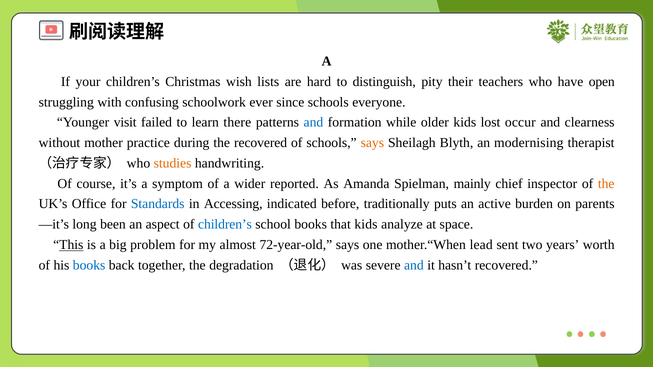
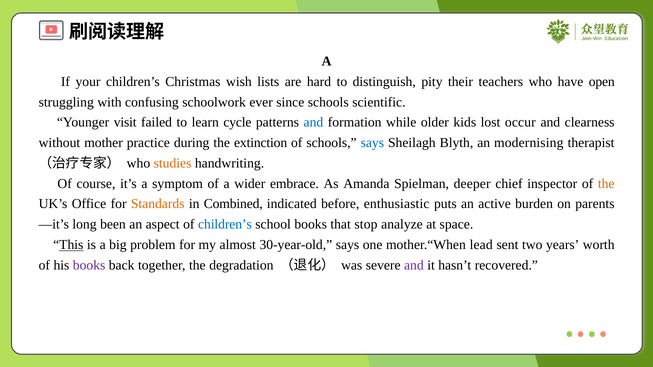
everyone: everyone -> scientific (379, 102)
there: there -> cycle (237, 123)
the recovered: recovered -> extinction (261, 143)
says colour: orange -> blue (372, 143)
reported: reported -> embrace (294, 184)
mainly: mainly -> deeper (472, 184)
Standards colour: blue -> orange (158, 204)
Accessing: Accessing -> Combined (233, 204)
traditionally: traditionally -> enthusiastic (397, 204)
that kids: kids -> stop (366, 225)
72-year-old: 72-year-old -> 30-year-old (296, 245)
books colour: blue -> purple (89, 265)
and colour: blue -> purple (414, 265)
